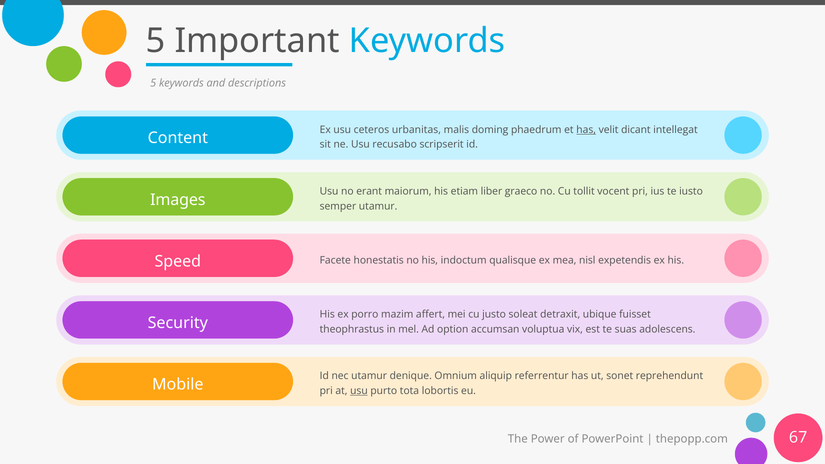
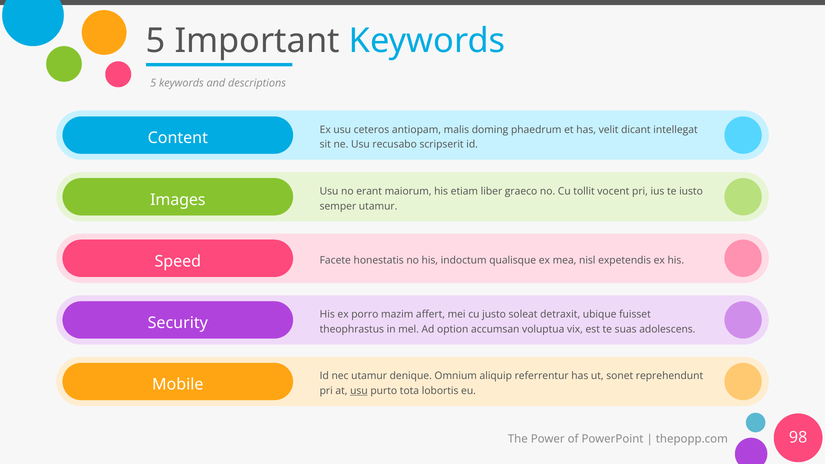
urbanitas: urbanitas -> antiopam (416, 130)
has underline: present -> none (586, 130)
67: 67 -> 98 (798, 438)
